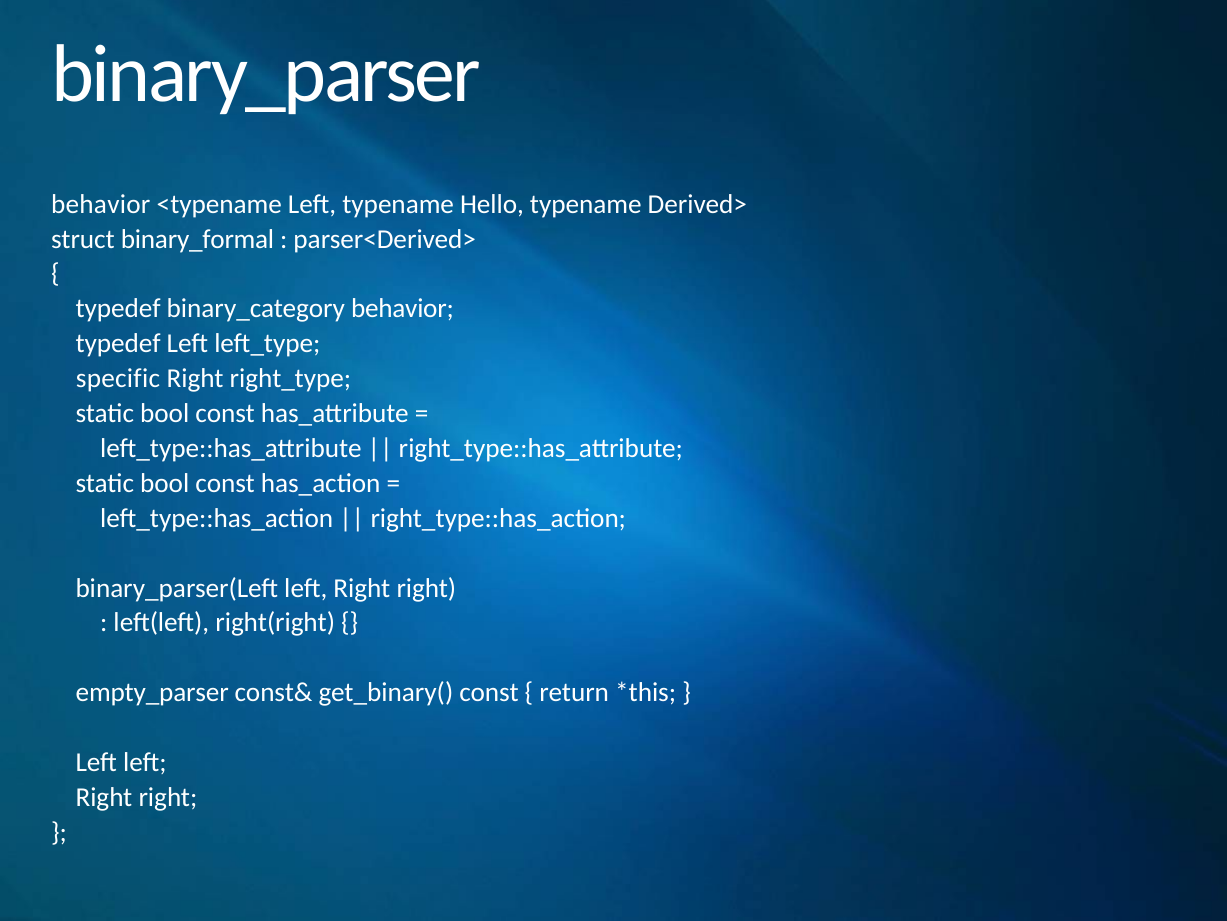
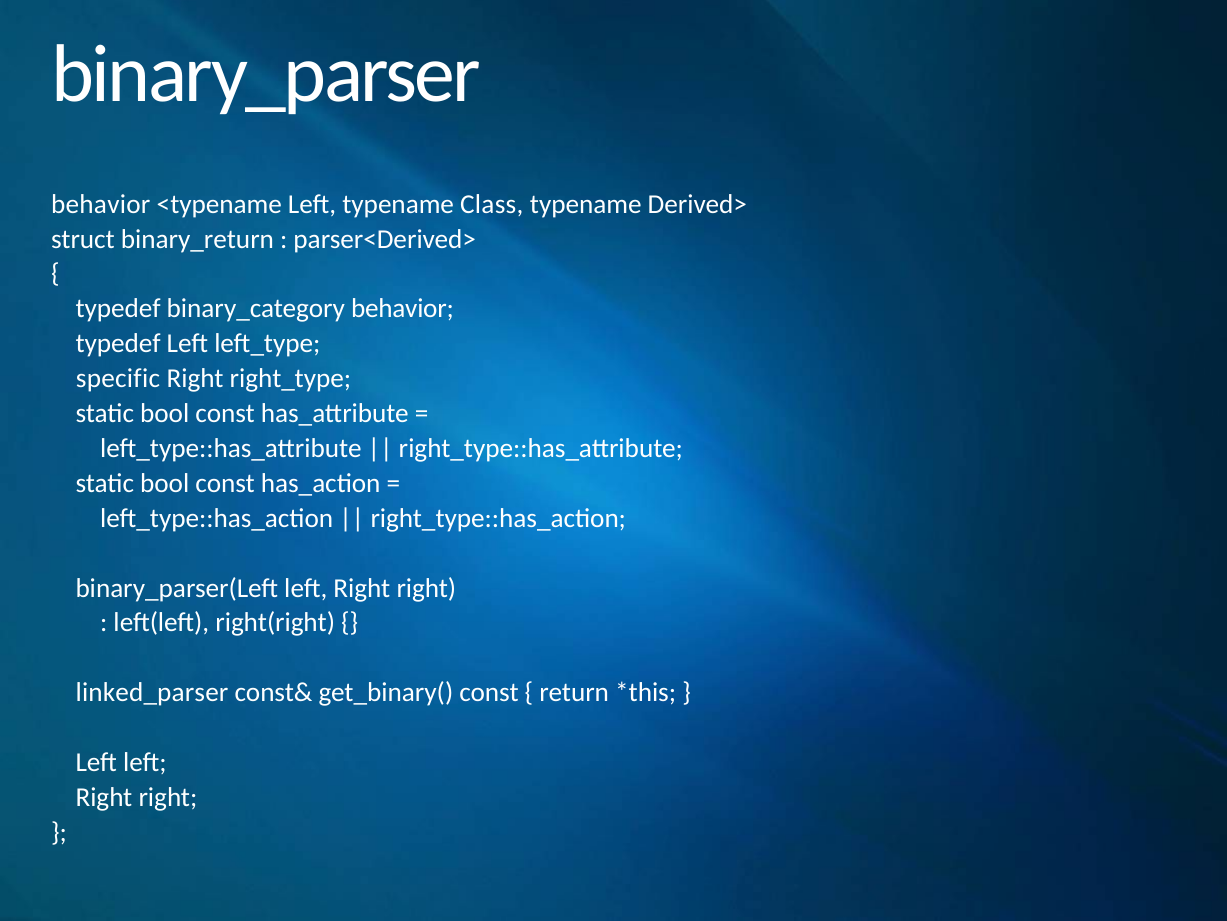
Hello: Hello -> Class (492, 204)
binary_formal: binary_formal -> binary_return (197, 239)
empty_parser: empty_parser -> linked_parser (152, 692)
